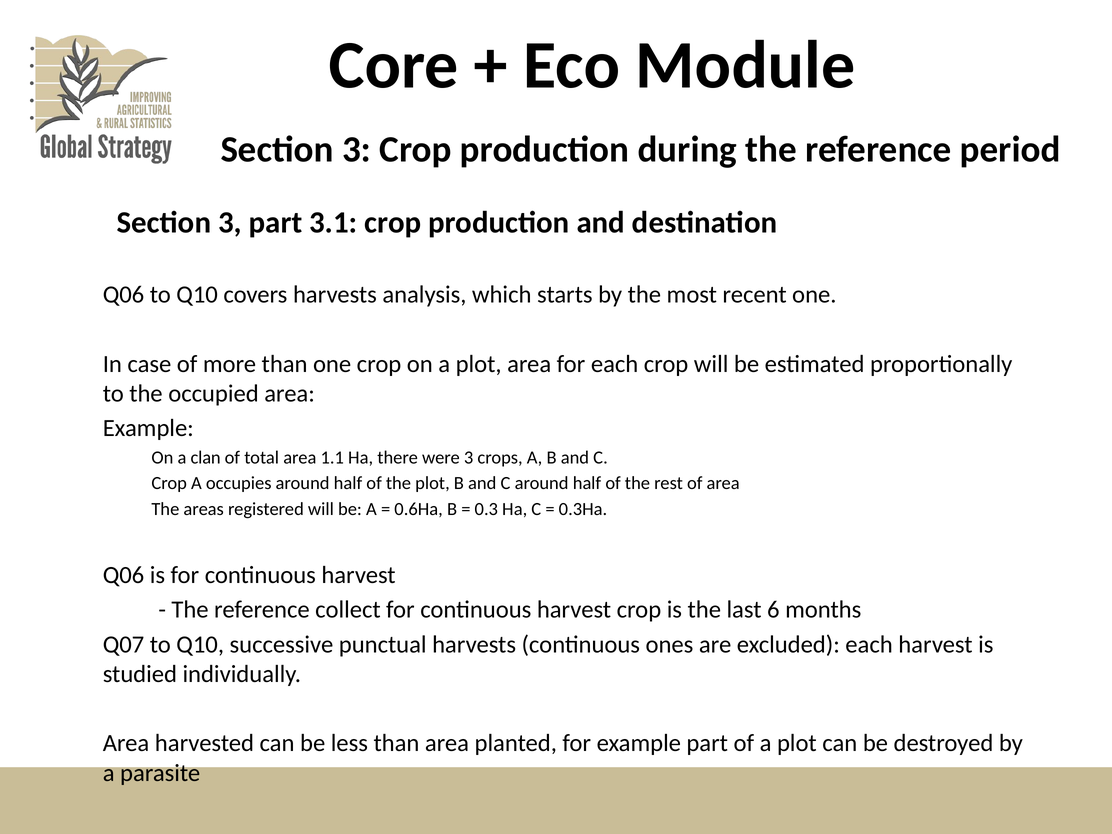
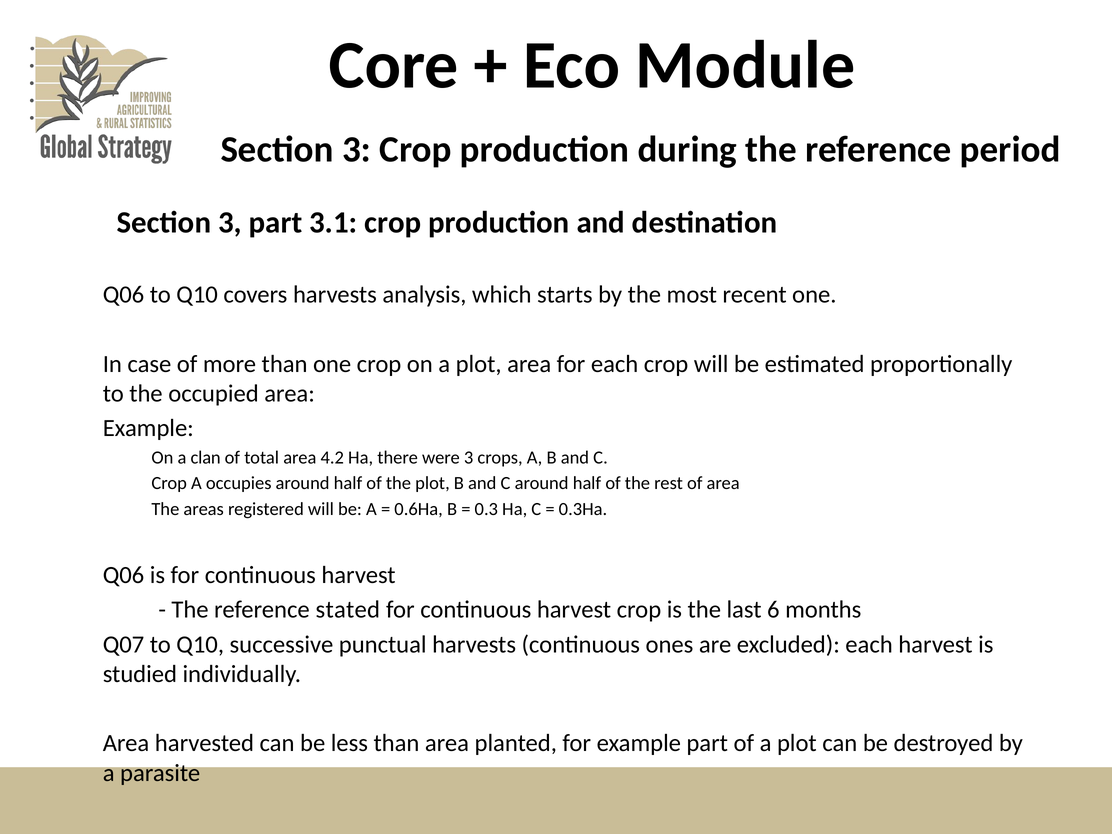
1.1: 1.1 -> 4.2 (332, 457)
collect: collect -> stated (348, 610)
